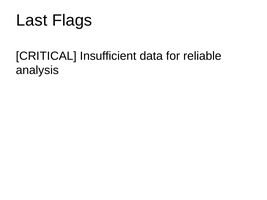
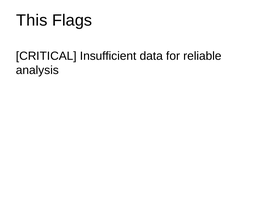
Last: Last -> This (32, 20)
